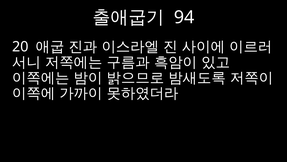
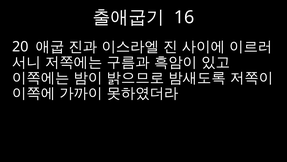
94: 94 -> 16 (184, 17)
